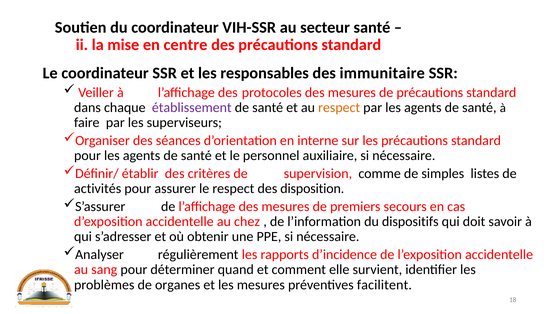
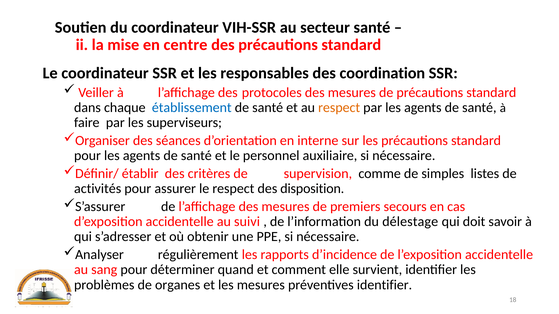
immunitaire: immunitaire -> coordination (382, 73)
établissement colour: purple -> blue (192, 108)
chez: chez -> suivi (247, 222)
dispositifs: dispositifs -> délestage (410, 222)
préventives facilitent: facilitent -> identifier (384, 285)
